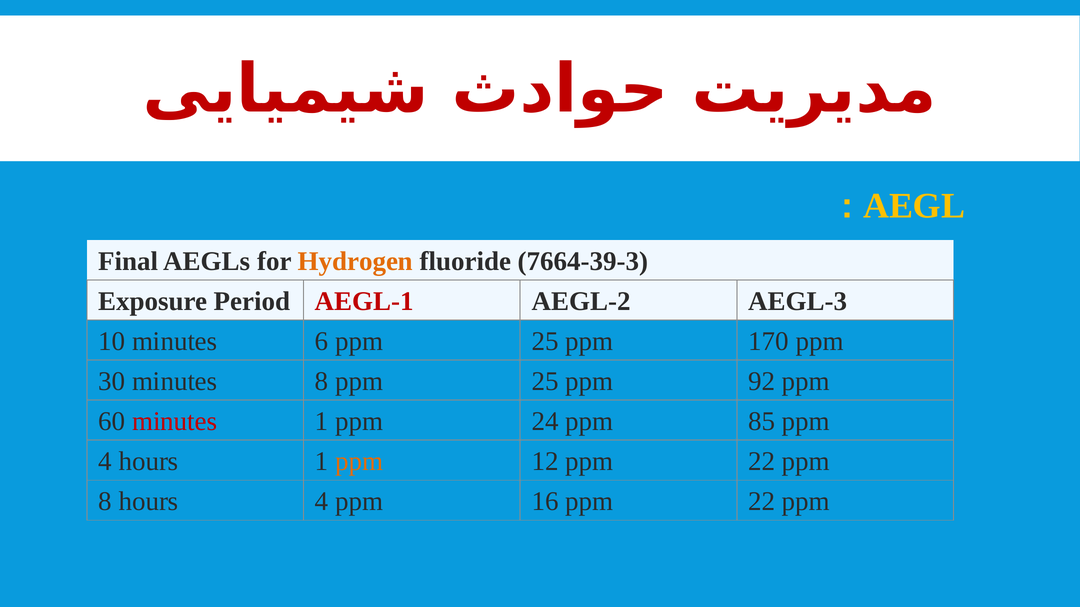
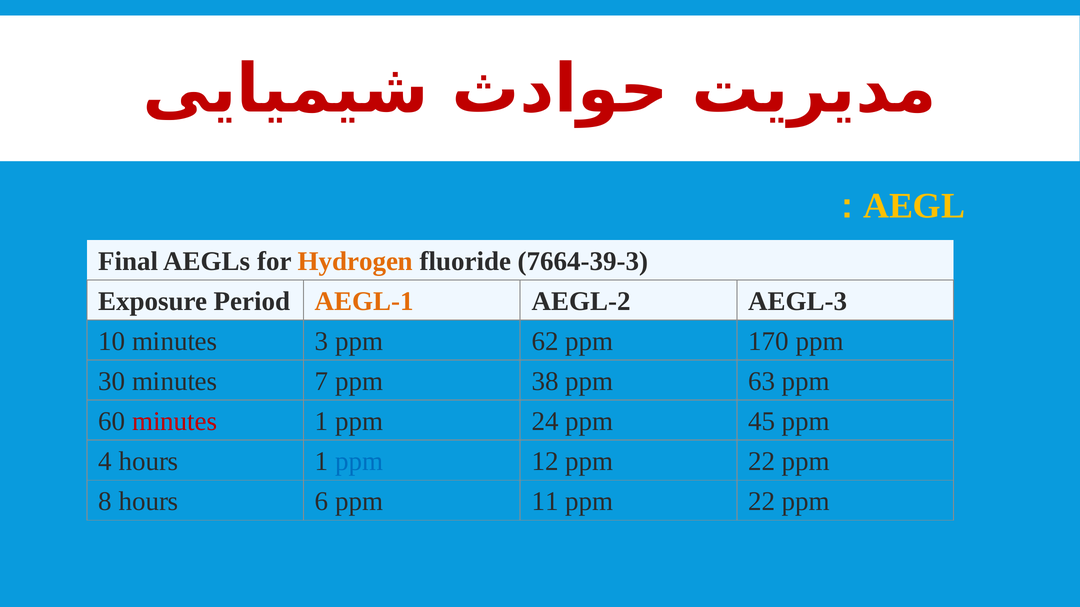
AEGL-1 colour: red -> orange (364, 302)
6: 6 -> 3 (322, 342)
25: 25 -> 62 (545, 342)
minutes 8: 8 -> 7 (322, 382)
25: 25 -> 38 (545, 382)
92: 92 -> 63 (762, 382)
85: 85 -> 45 (762, 422)
ppm colour: orange -> blue (359, 462)
hours 4: 4 -> 6 (322, 502)
16: 16 -> 11 (545, 502)
